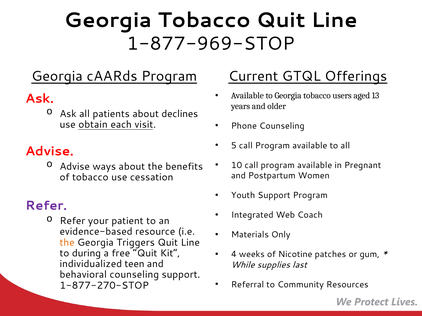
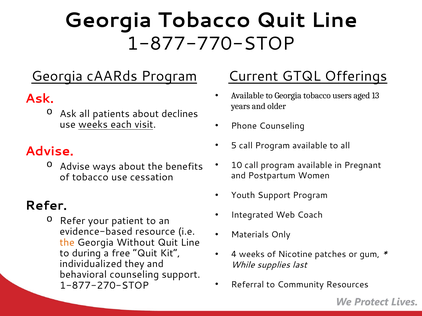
1-877-969-STOP: 1-877-969-STOP -> 1-877-770-STOP (211, 44)
use obtain: obtain -> weeks (93, 125)
Refer colour: purple -> black (46, 206)
Triggers: Triggers -> Without (136, 243)
teen: teen -> they (135, 264)
